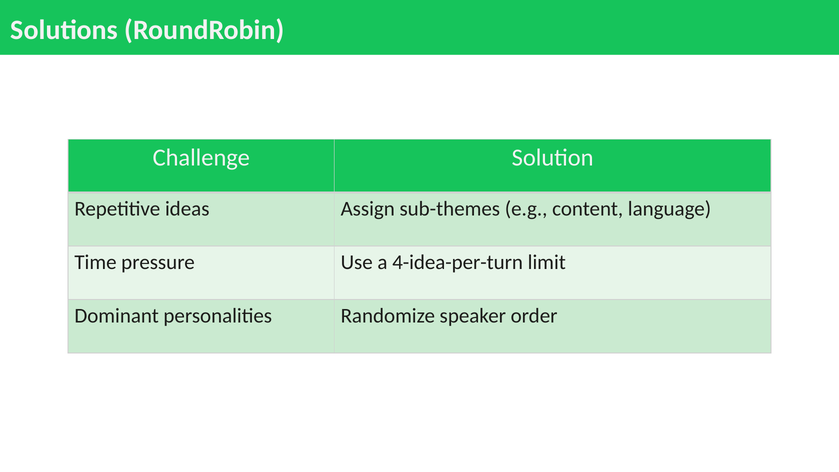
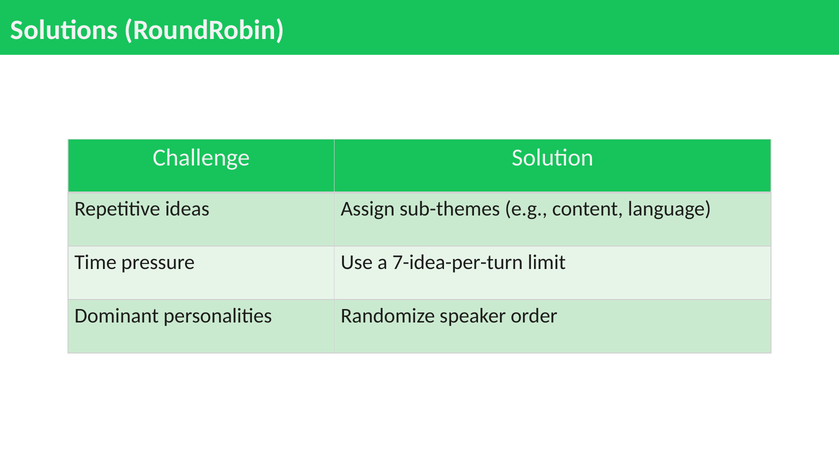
4-idea-per-turn: 4-idea-per-turn -> 7-idea-per-turn (458, 262)
